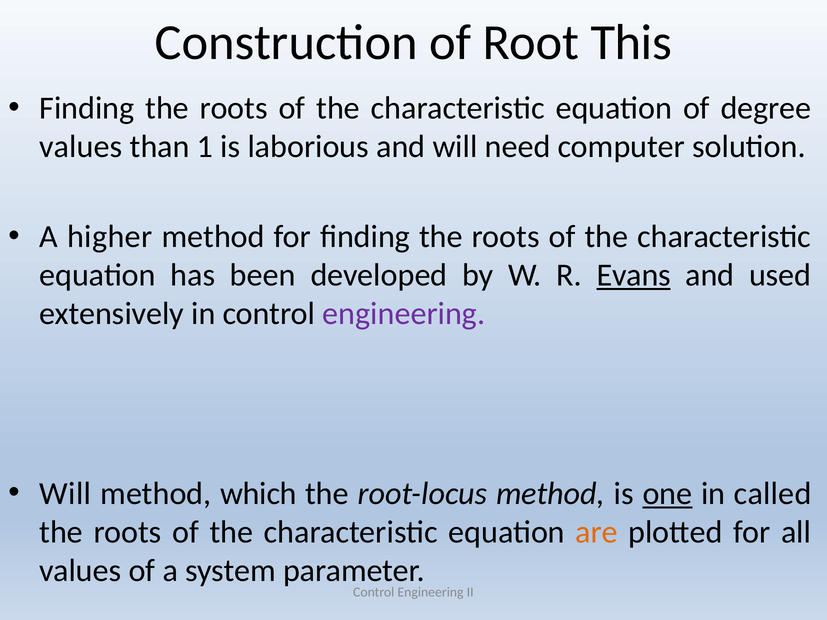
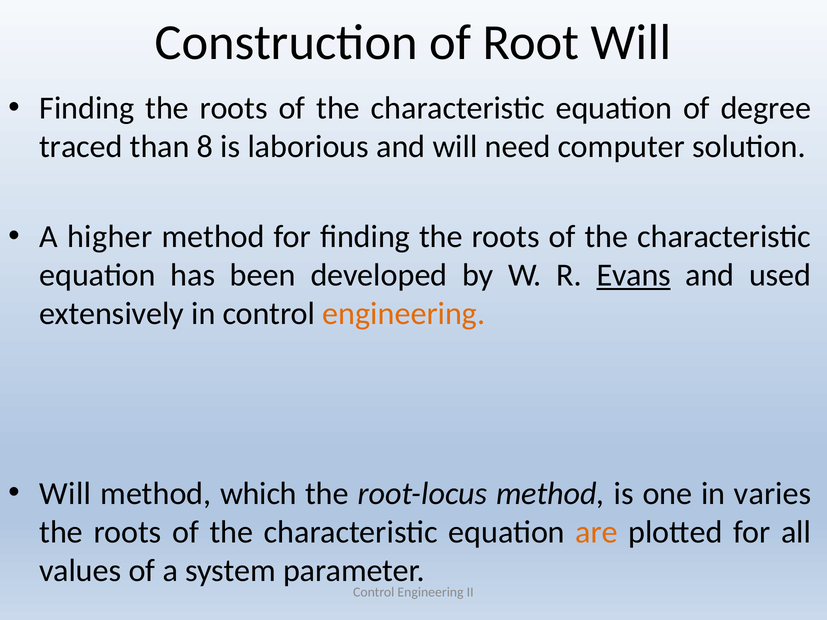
Root This: This -> Will (631, 43)
values: values -> traced (81, 147)
1: 1 -> 8 (205, 147)
engineering colour: purple -> orange (404, 314)
one underline: present -> none (667, 494)
called: called -> varies (773, 494)
